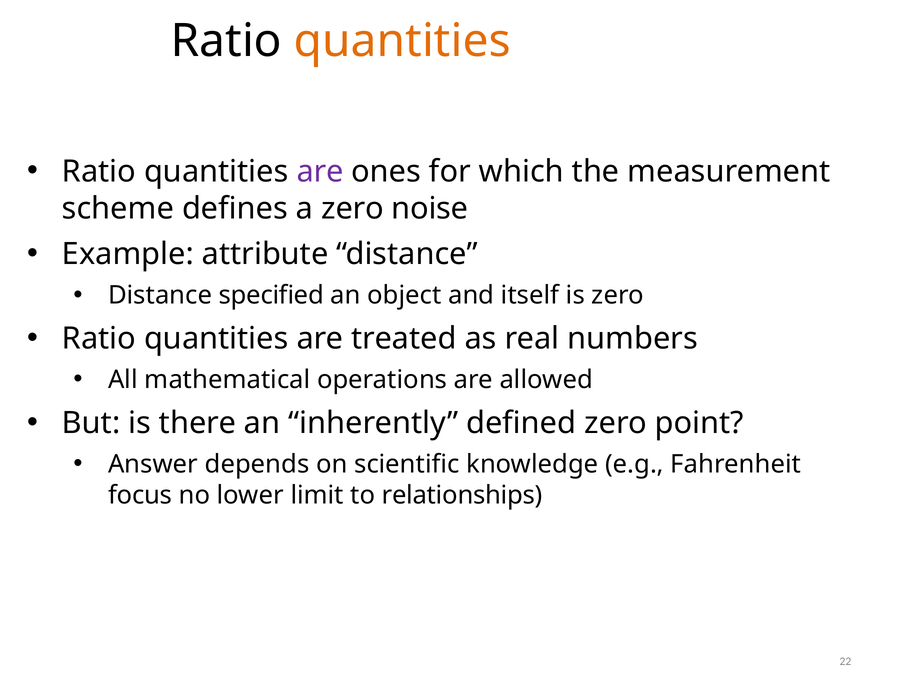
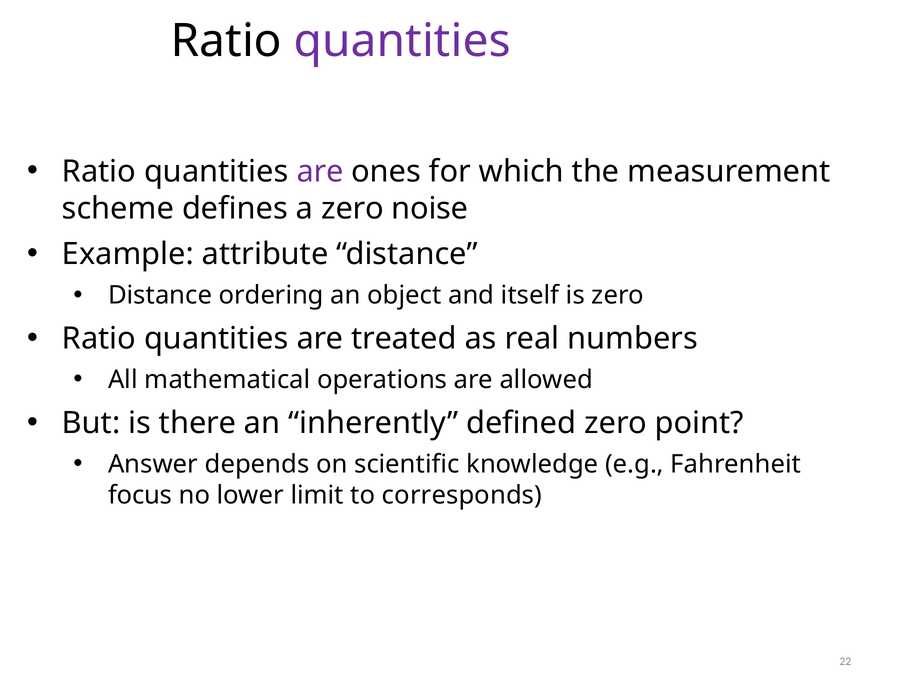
quantities colour: orange -> purple (402, 41)
specified: specified -> ordering (271, 295)
relationships: relationships -> corresponds (462, 495)
